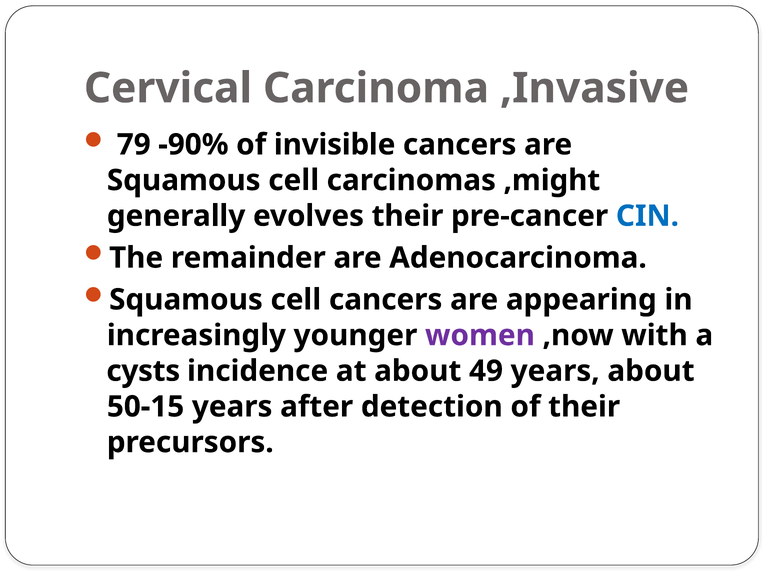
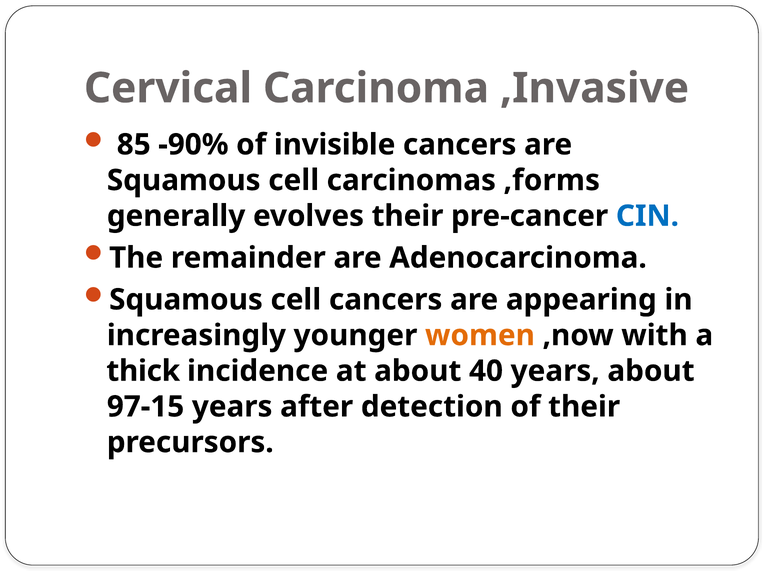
79: 79 -> 85 (134, 145)
,might: ,might -> ,forms (552, 180)
women colour: purple -> orange (480, 335)
cysts: cysts -> thick (143, 371)
49: 49 -> 40 (486, 371)
50-15: 50-15 -> 97-15 (146, 407)
